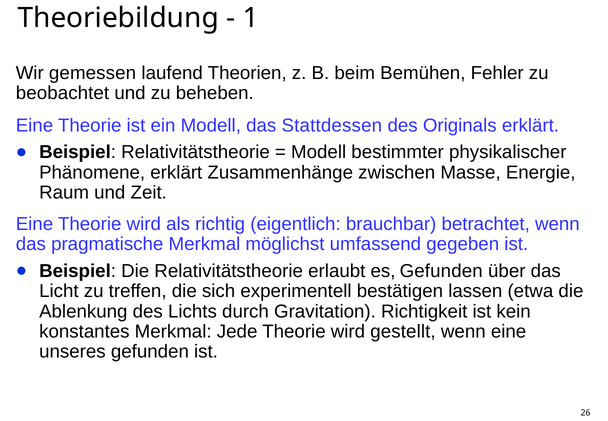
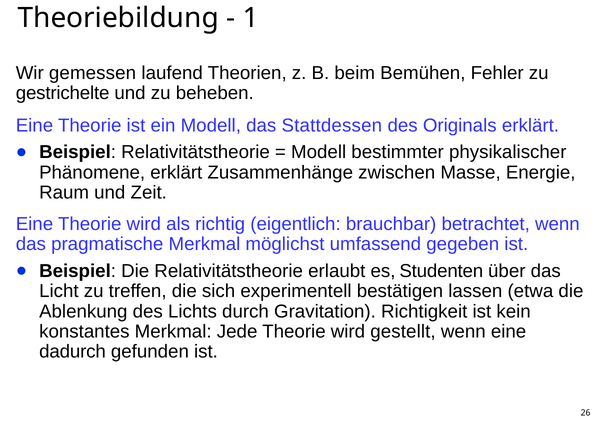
beobachtet: beobachtet -> gestrichelte (63, 93)
es Gefunden: Gefunden -> Studenten (441, 271)
unseres: unseres -> dadurch (72, 352)
